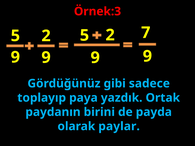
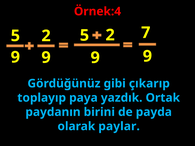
Örnek:3: Örnek:3 -> Örnek:4 (97, 11)
sadece: sadece -> çıkarıp (149, 84)
